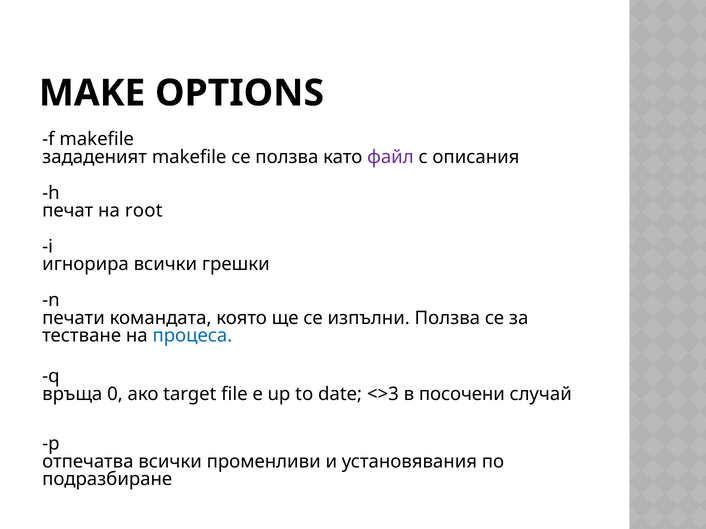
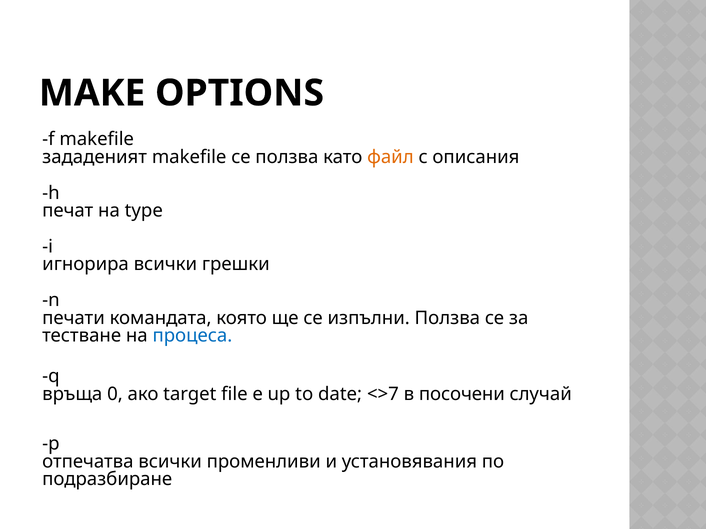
файл colour: purple -> orange (390, 157)
root: root -> type (144, 211)
<>3: <>3 -> <>7 (383, 394)
